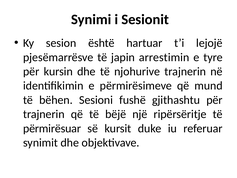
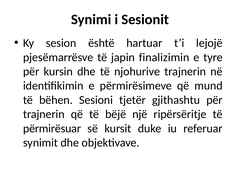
arrestimin: arrestimin -> finalizimin (164, 57)
fushë: fushë -> tjetër (133, 100)
